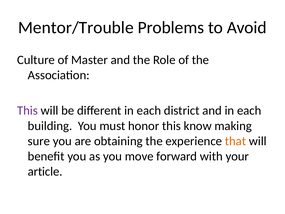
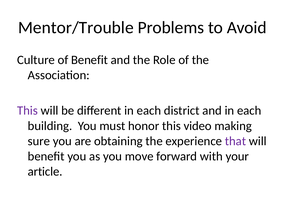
of Master: Master -> Benefit (90, 60)
know: know -> video (198, 126)
that colour: orange -> purple (235, 141)
